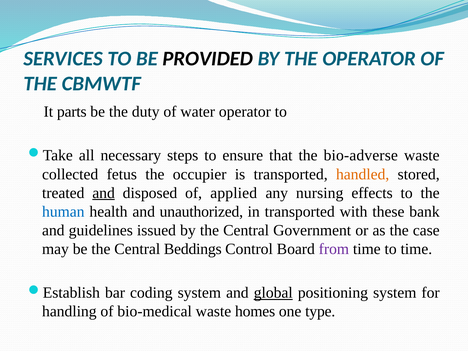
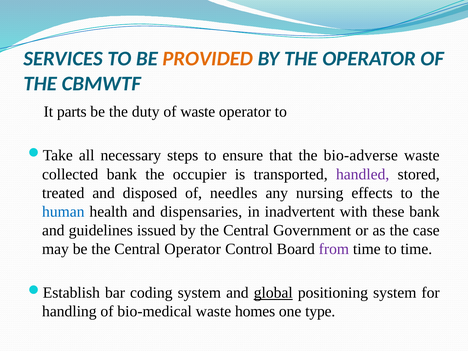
PROVIDED colour: black -> orange (208, 59)
of water: water -> waste (198, 112)
collected fetus: fetus -> bank (122, 174)
handled colour: orange -> purple (363, 174)
and underline: present -> none (104, 193)
applied: applied -> needles (234, 193)
unauthorized: unauthorized -> dispensaries (201, 212)
in transported: transported -> inadvertent (300, 212)
Central Beddings: Beddings -> Operator (193, 249)
